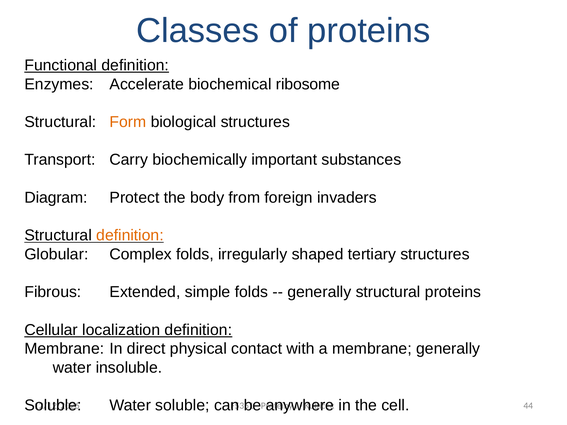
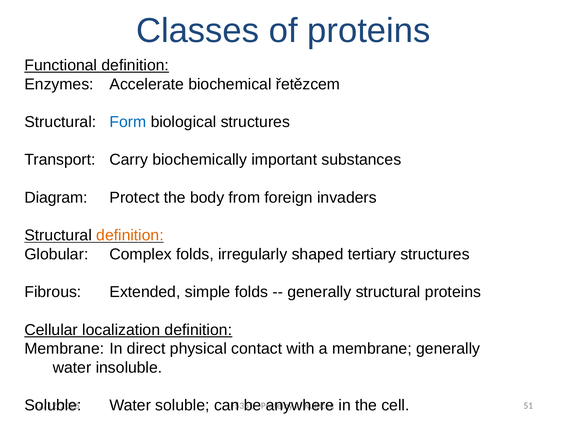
ribosome: ribosome -> řetězcem (308, 84)
Form colour: orange -> blue (128, 122)
44: 44 -> 51 (528, 406)
